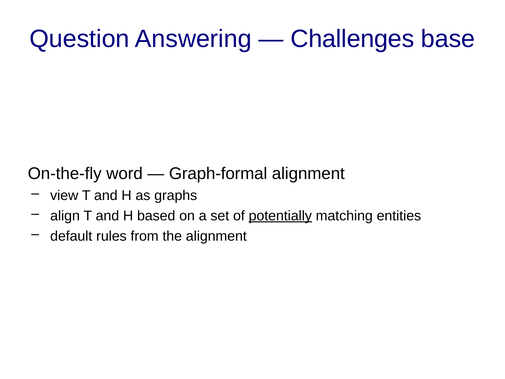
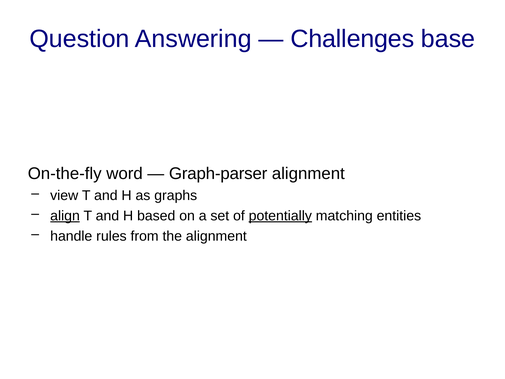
Graph-formal: Graph-formal -> Graph-parser (218, 173)
align underline: none -> present (65, 216)
default: default -> handle (71, 236)
